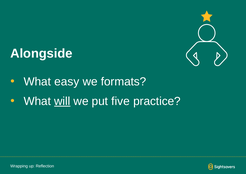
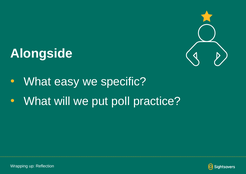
formats: formats -> specific (124, 82)
will underline: present -> none (62, 101)
five: five -> poll (121, 101)
